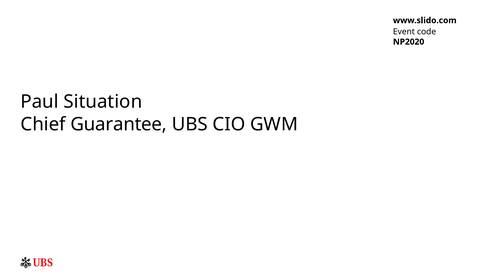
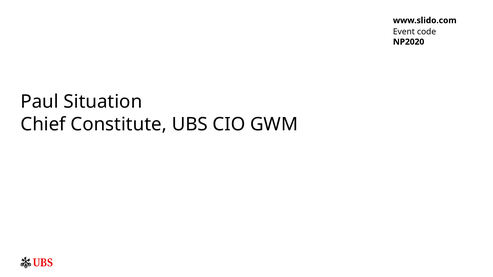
Guarantee: Guarantee -> Constitute (119, 124)
